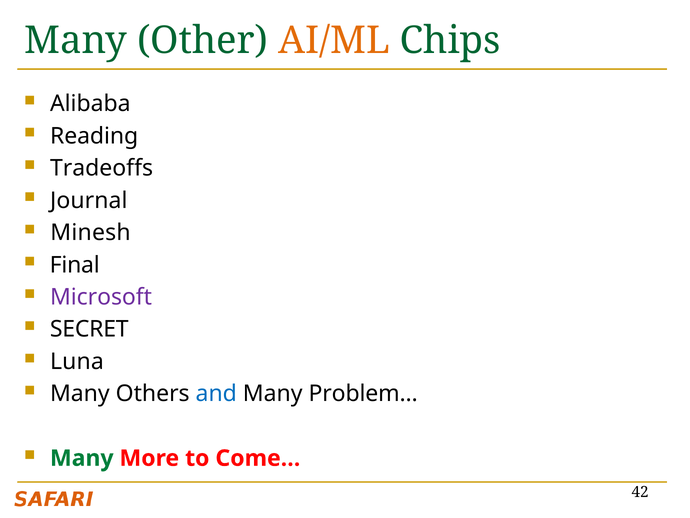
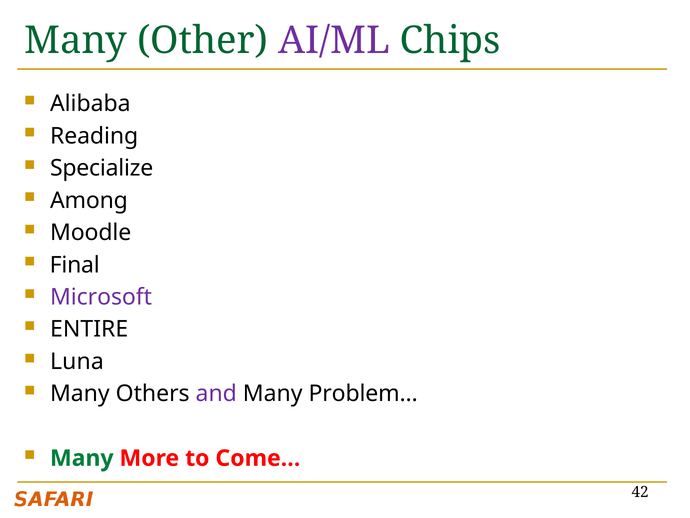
AI/ML colour: orange -> purple (334, 41)
Tradeoffs: Tradeoffs -> Specialize (102, 168)
Journal: Journal -> Among (89, 200)
Minesh: Minesh -> Moodle (91, 232)
SECRET: SECRET -> ENTIRE (89, 329)
and colour: blue -> purple (216, 393)
